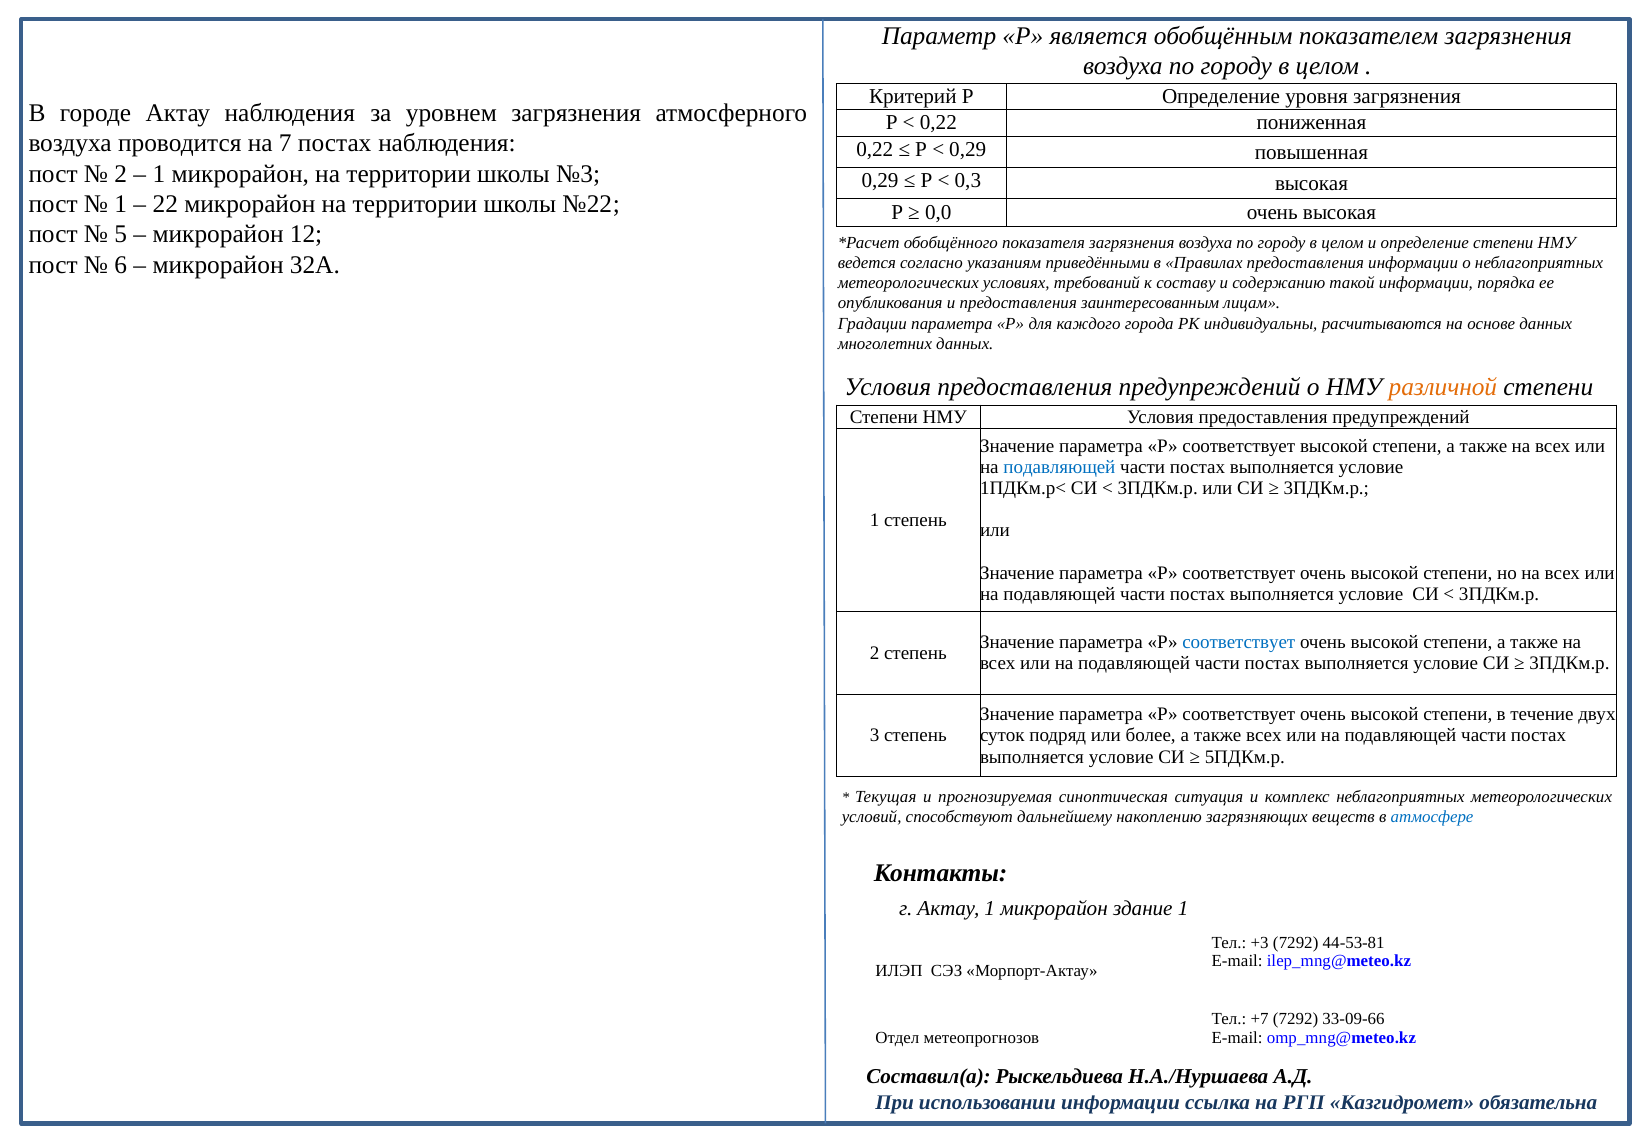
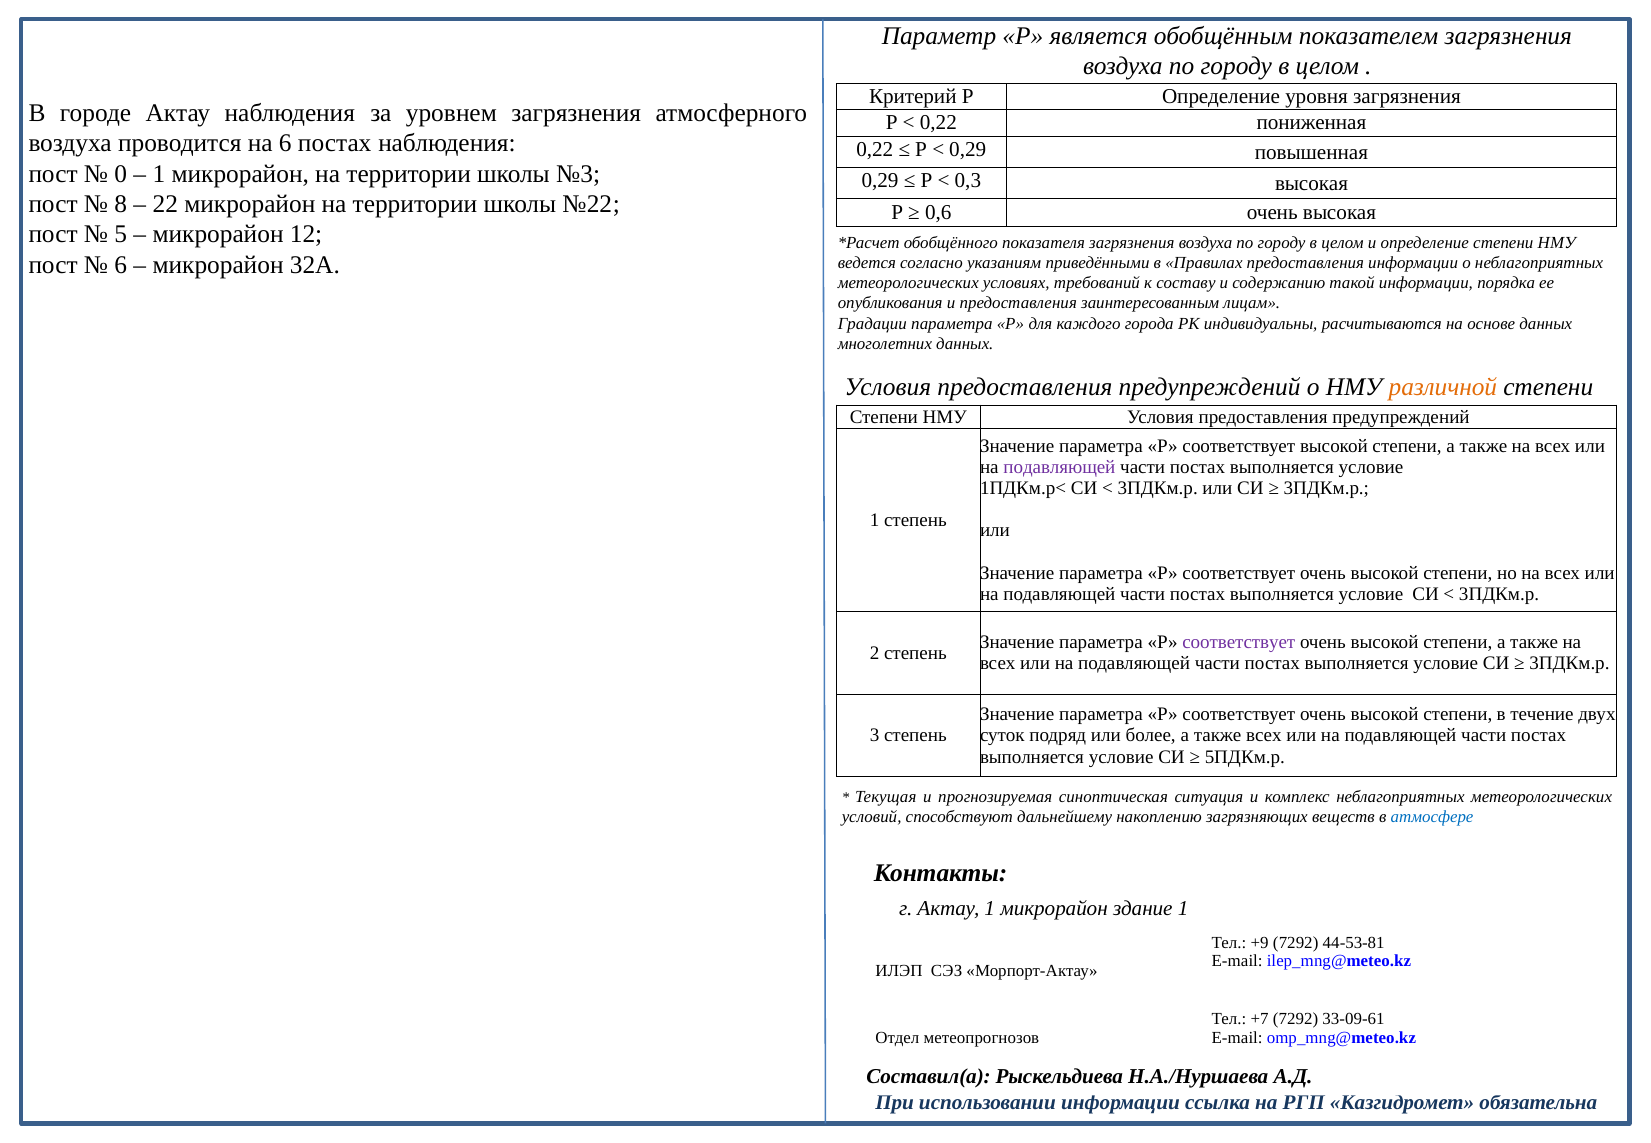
на 7: 7 -> 6 (285, 143)
2: 2 -> 0 (121, 174)
1: 1 -> 8 (121, 204)
0,0: 0,0 -> 0,6 (938, 212)
подавляющей colour: blue -> purple (1059, 467)
соответствует colour: blue -> purple (1239, 642)
+3: +3 -> +9 (1260, 943)
33-09-66: 33-09-66 -> 33-09-61 (1354, 1019)
